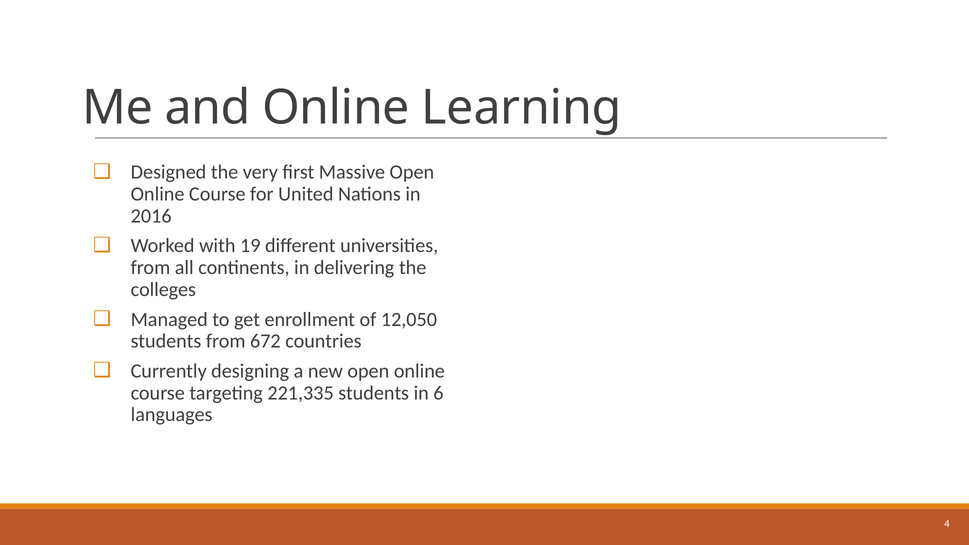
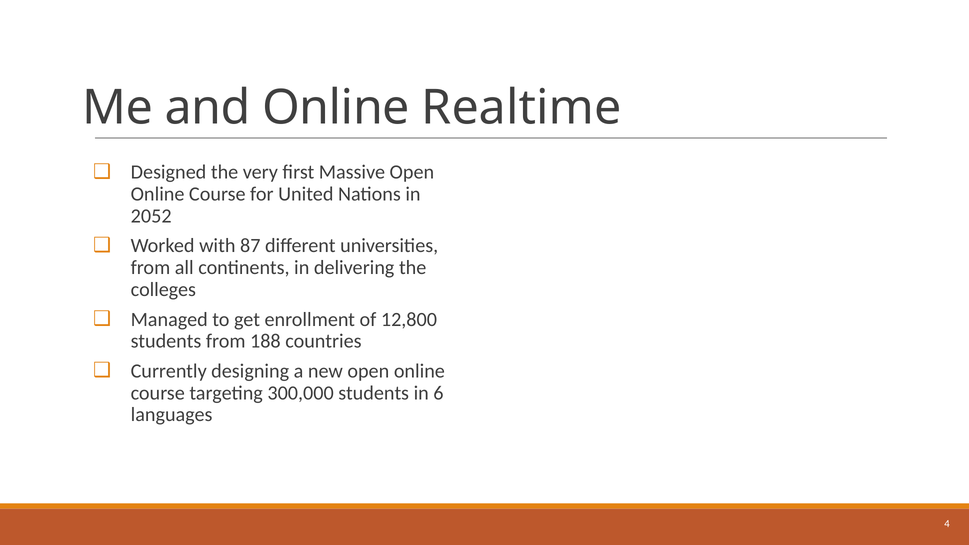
Learning: Learning -> Realtime (521, 108)
2016: 2016 -> 2052 (151, 216)
19: 19 -> 87 (250, 246)
12,050: 12,050 -> 12,800 (409, 319)
672: 672 -> 188 (265, 341)
221,335: 221,335 -> 300,000 (301, 393)
